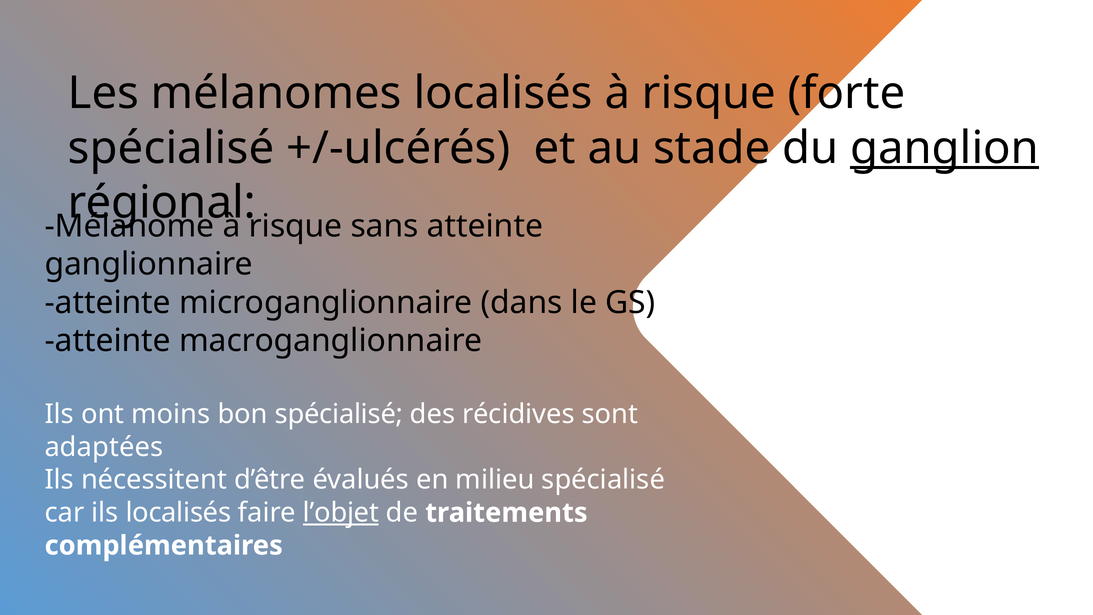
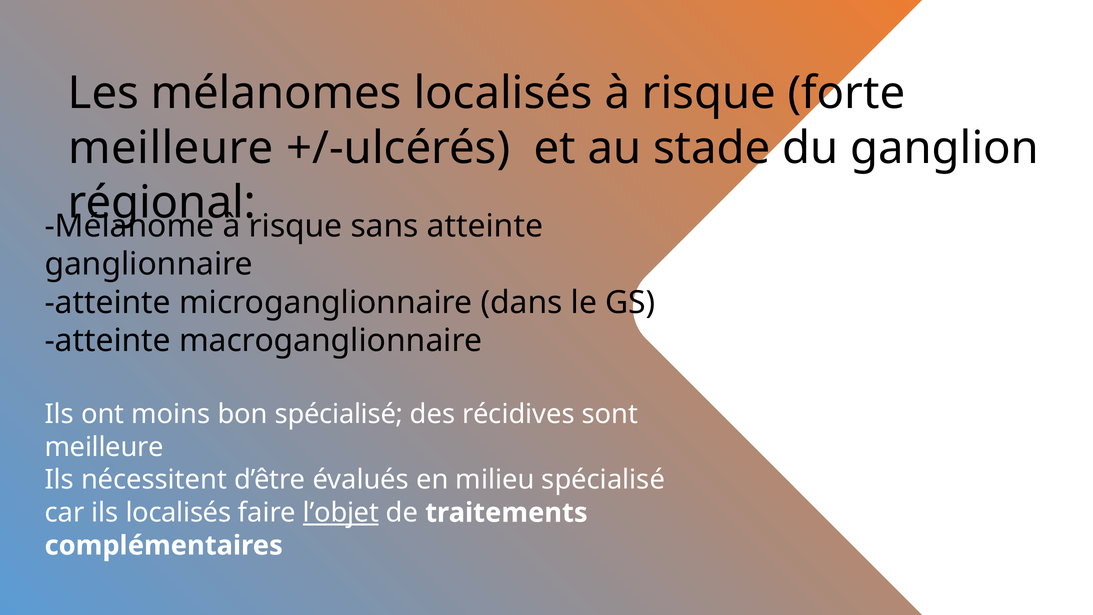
spécialisé: spécialisé -> meilleure (171, 148)
ganglion underline: present -> none (945, 148)
adaptées: adaptées -> meilleure (104, 447)
